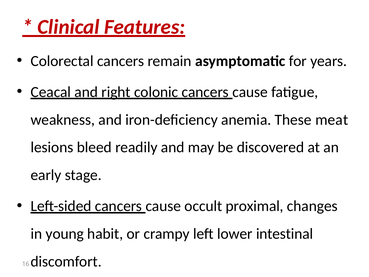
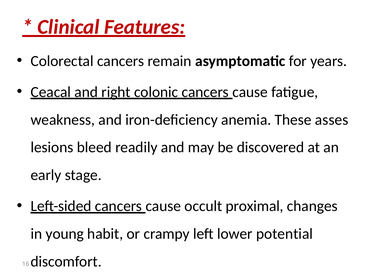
meat: meat -> asses (332, 120)
intestinal: intestinal -> potential (284, 234)
